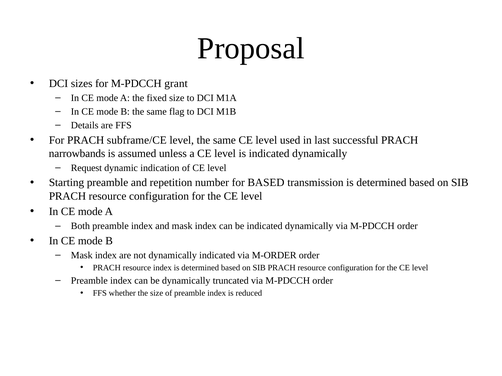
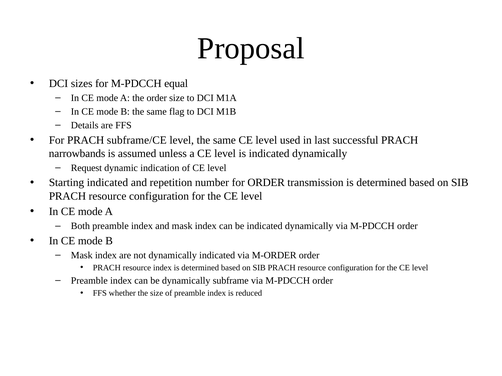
grant: grant -> equal (176, 84)
the fixed: fixed -> order (157, 98)
Starting preamble: preamble -> indicated (107, 183)
for BASED: BASED -> ORDER (266, 183)
truncated: truncated -> subframe (231, 281)
